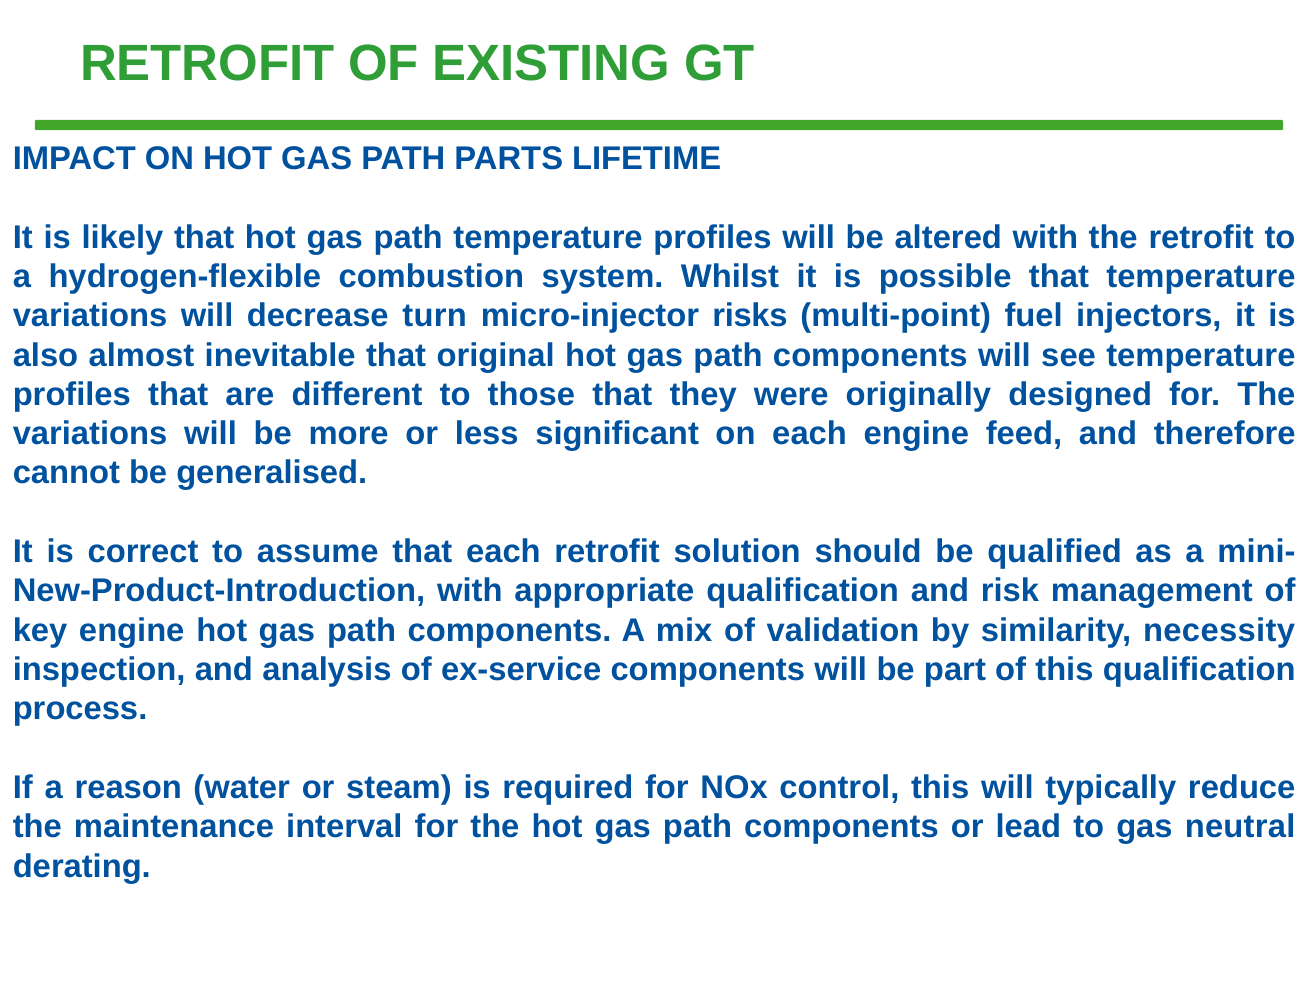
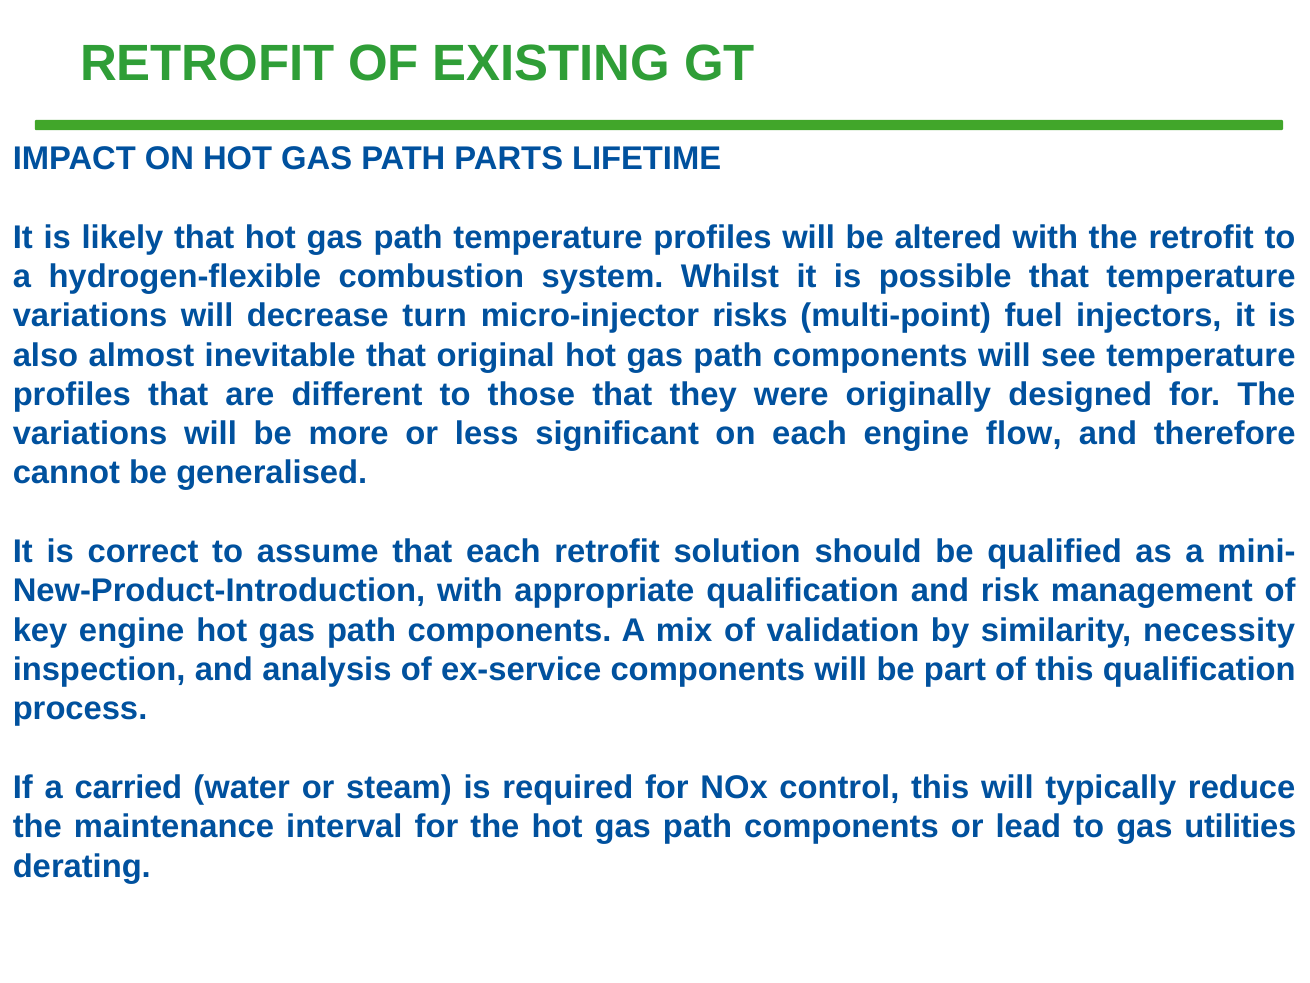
feed: feed -> flow (1024, 434)
reason: reason -> carried (128, 787)
neutral: neutral -> utilities (1240, 827)
